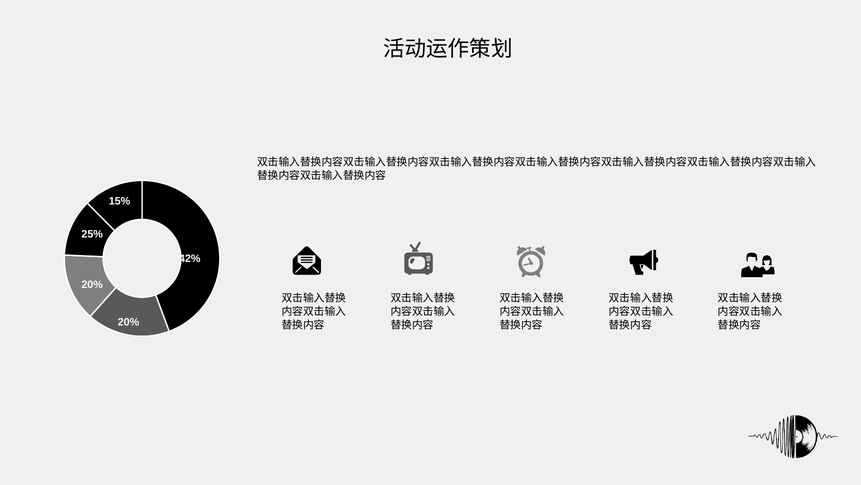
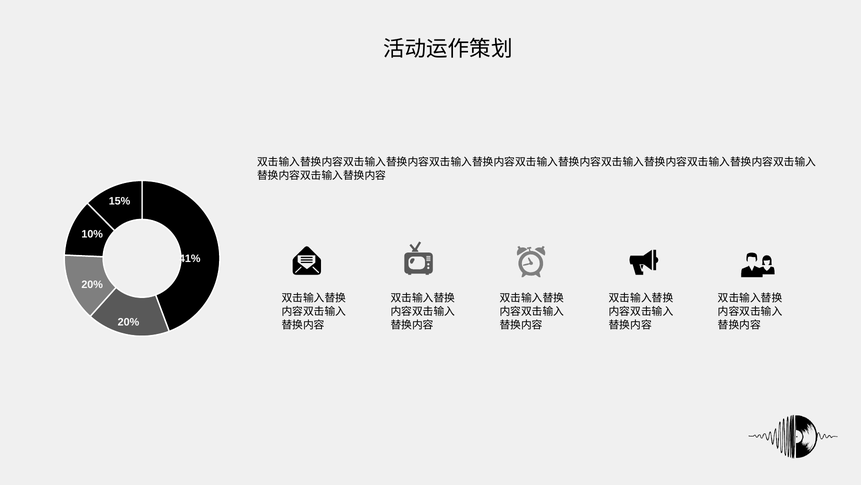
25%: 25% -> 10% (92, 234)
42%: 42% -> 41% (190, 259)
